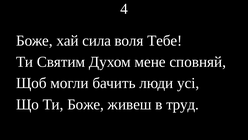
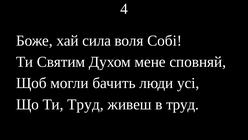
Тебе: Тебе -> Собі (165, 40)
Ти Боже: Боже -> Труд (85, 104)
